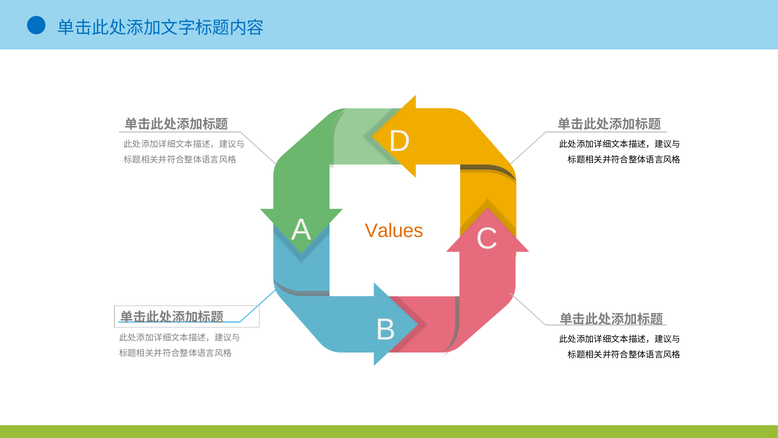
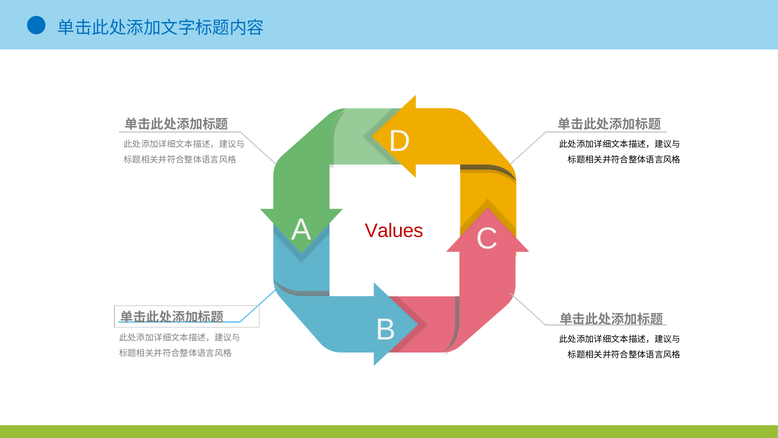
Values colour: orange -> red (394, 231)
